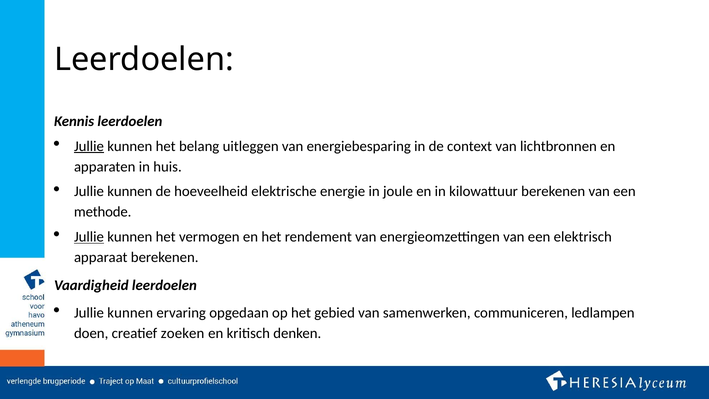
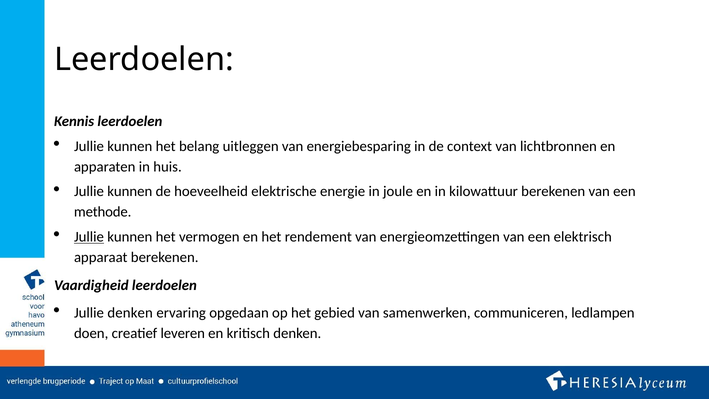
Jullie underline: present -> none (89, 146)
kunnen: kunnen -> denken (130, 313)
zoeken: zoeken -> leveren (183, 333)
